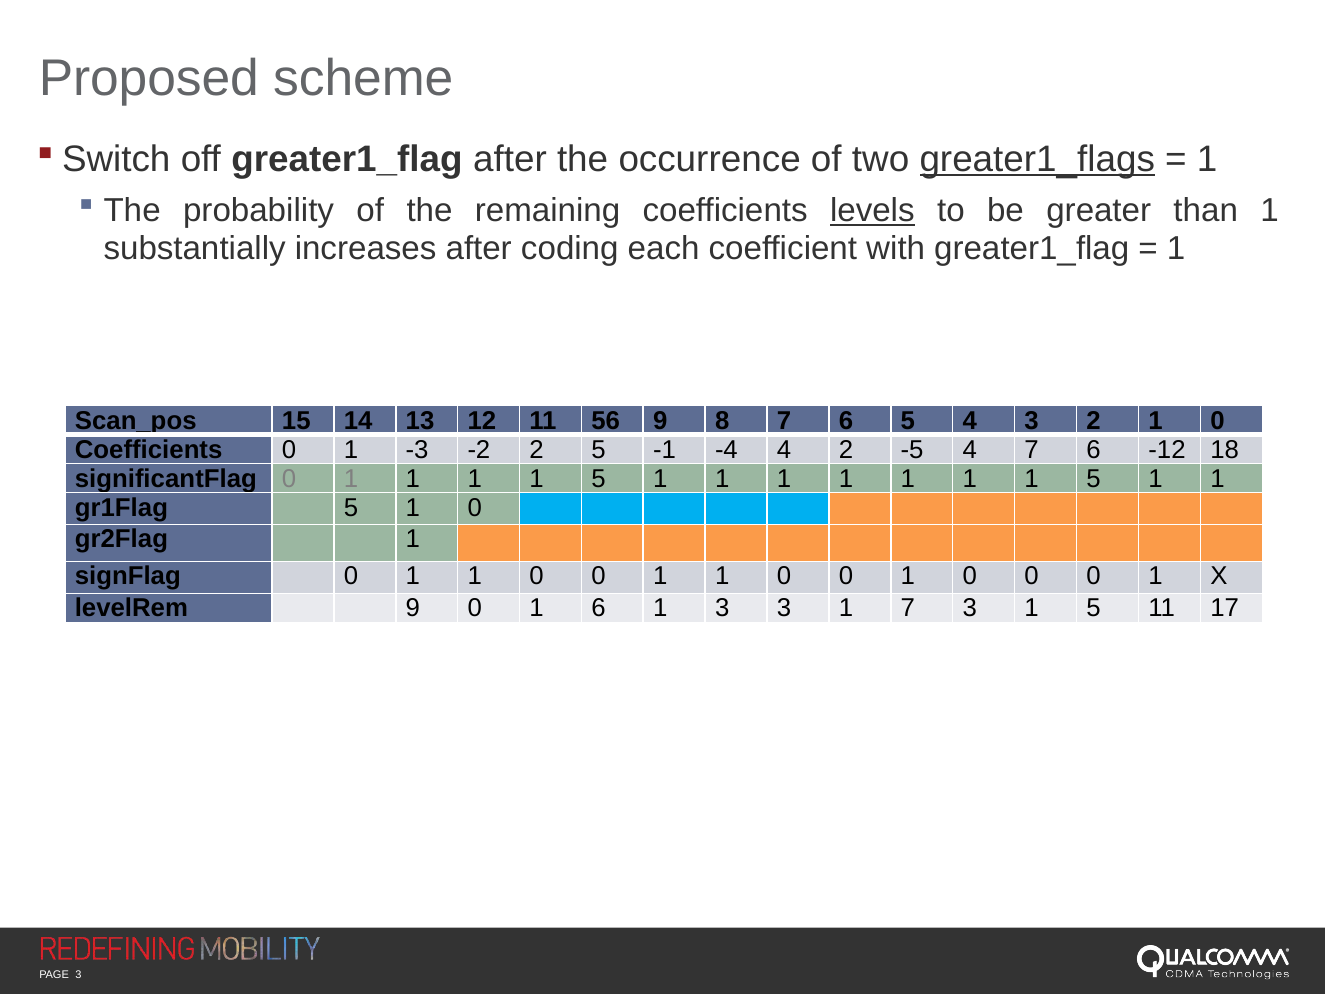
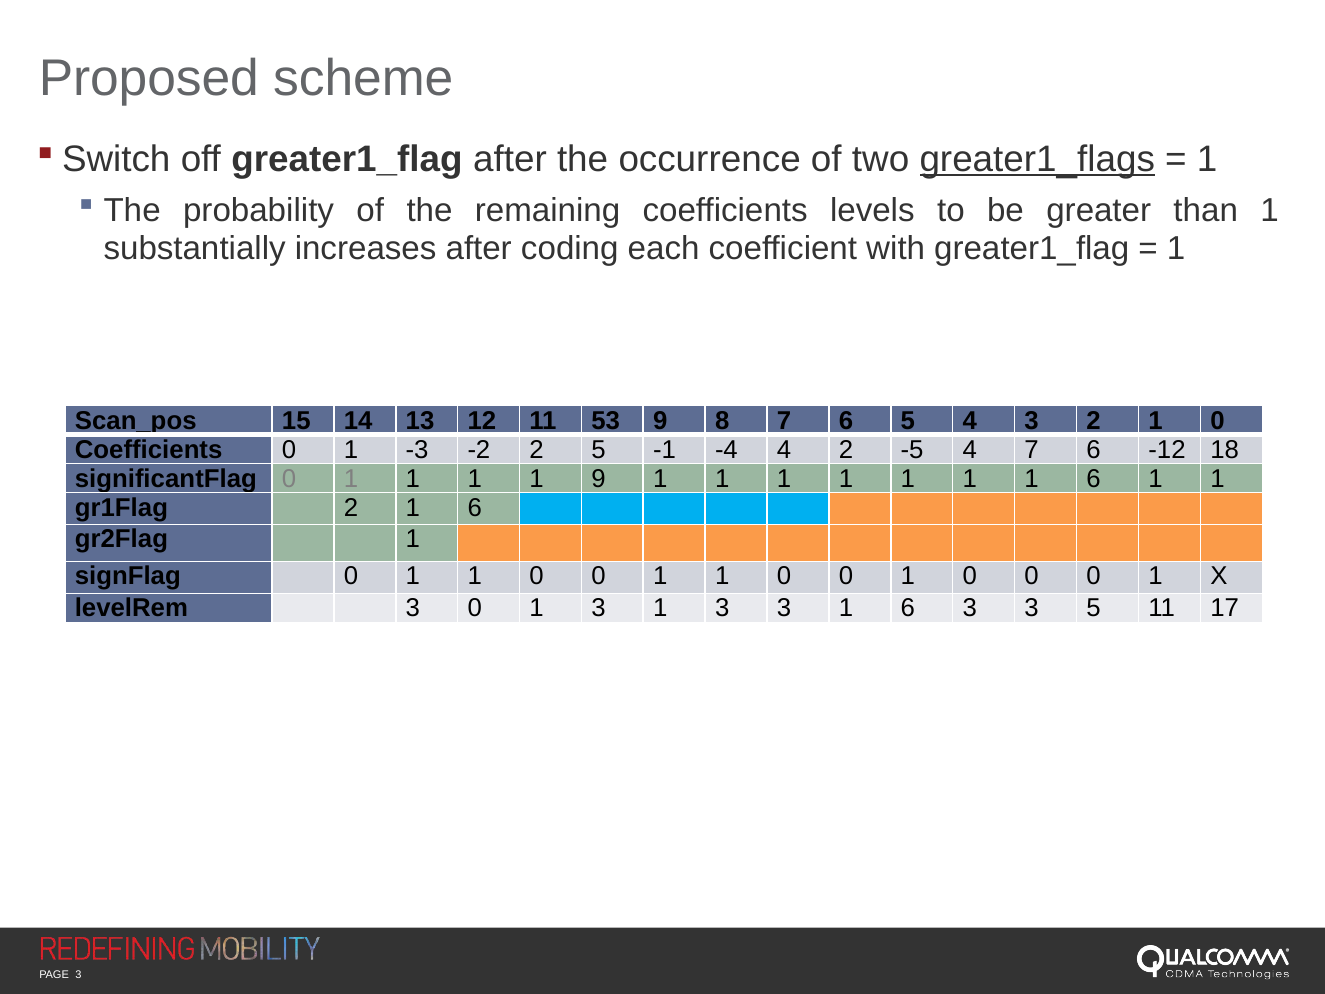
levels underline: present -> none (872, 210)
56: 56 -> 53 (606, 420)
5: 5 -> 9 (598, 478)
5: 5 -> 6 (1094, 478)
gr1Flag 5: 5 -> 2 (351, 507)
0: 0 -> 6 (475, 507)
levelRem 9: 9 -> 3 (413, 608)
0 1 6: 6 -> 3 (598, 608)
3 1 7: 7 -> 6 (908, 608)
1: 1 -> 3 (1032, 608)
